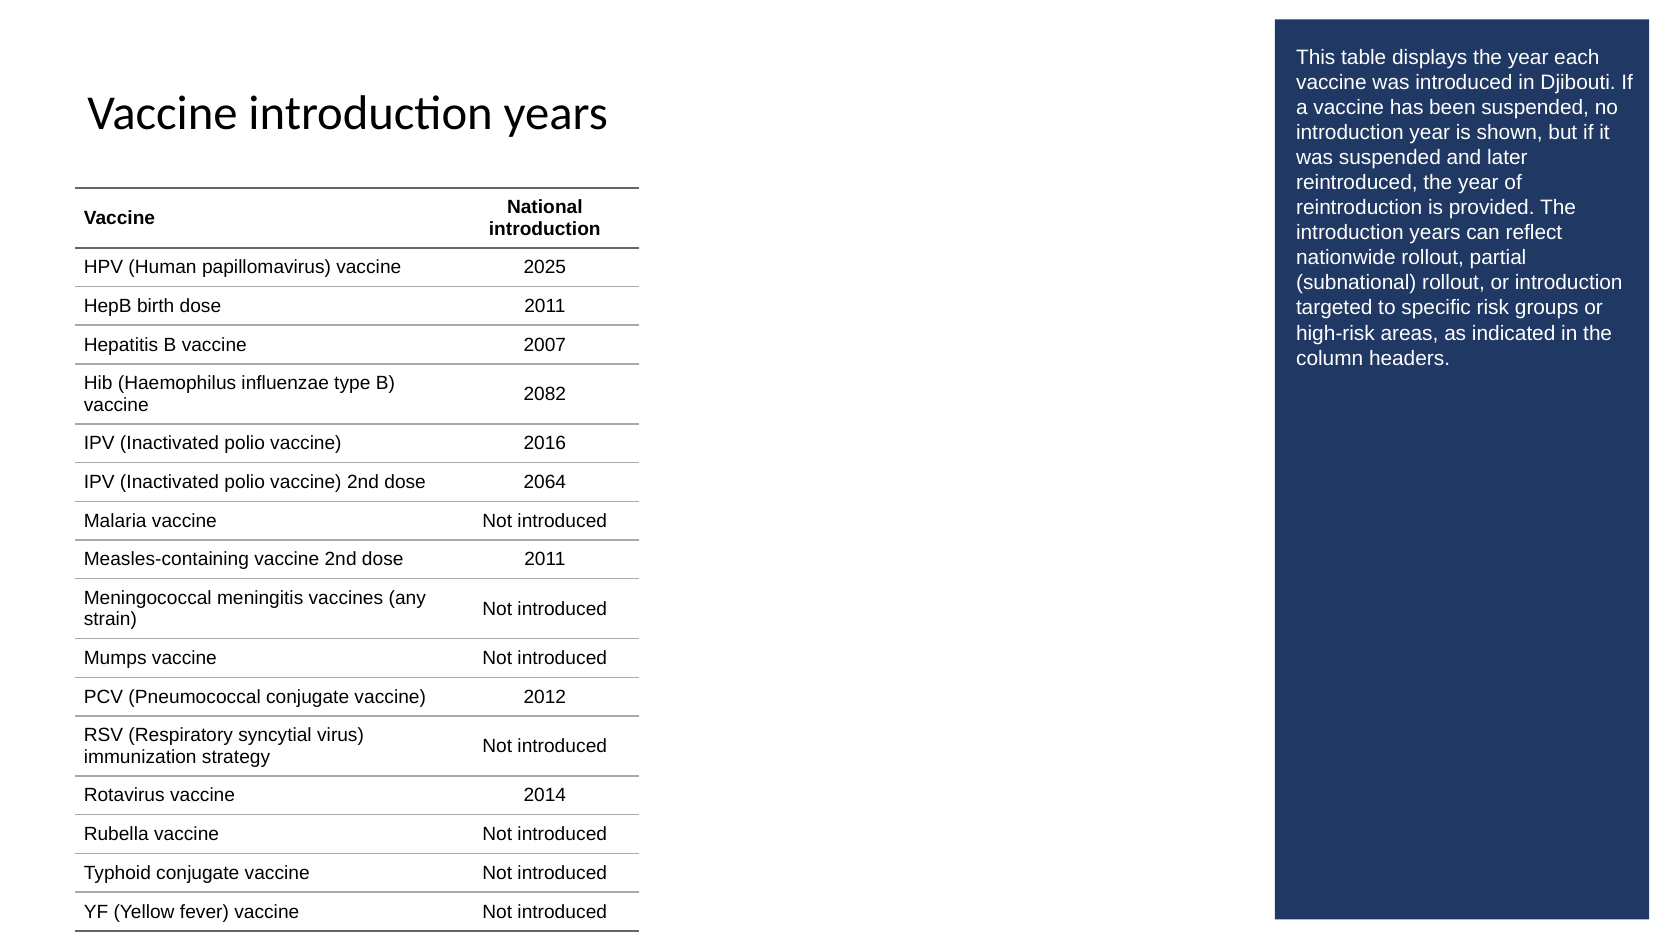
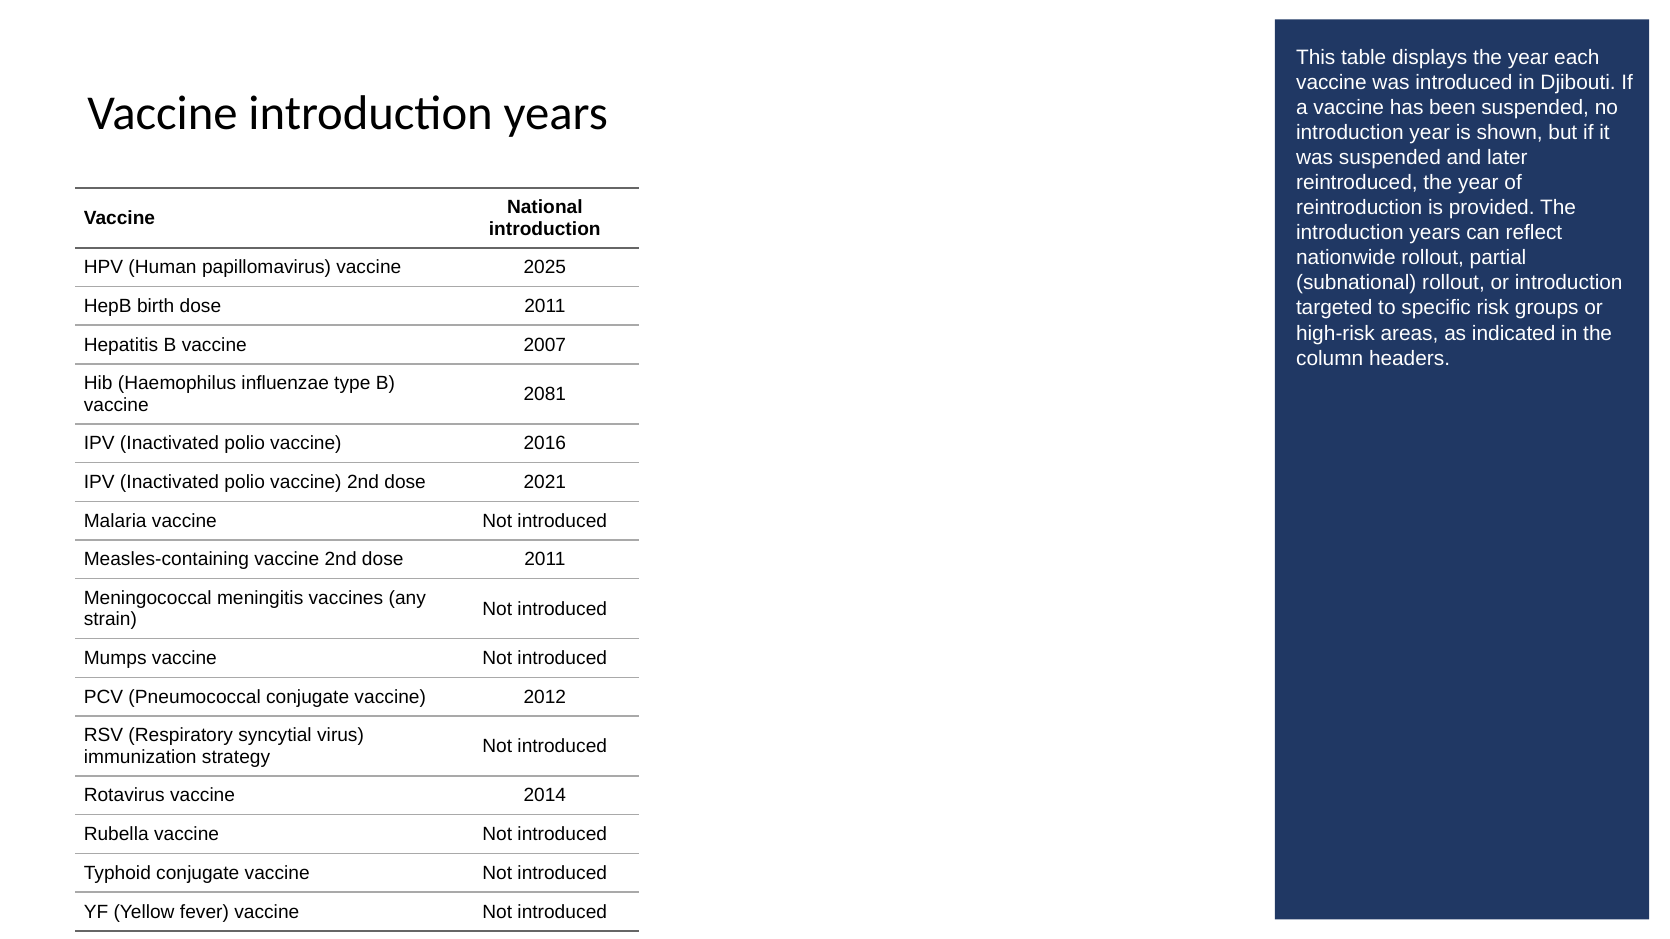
2082: 2082 -> 2081 (545, 394)
2064: 2064 -> 2021 (545, 482)
